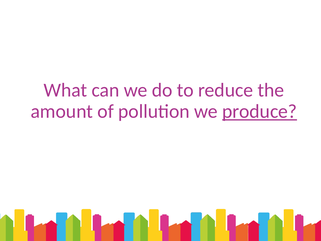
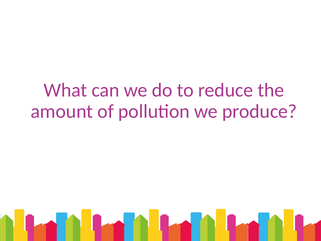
produce underline: present -> none (260, 111)
